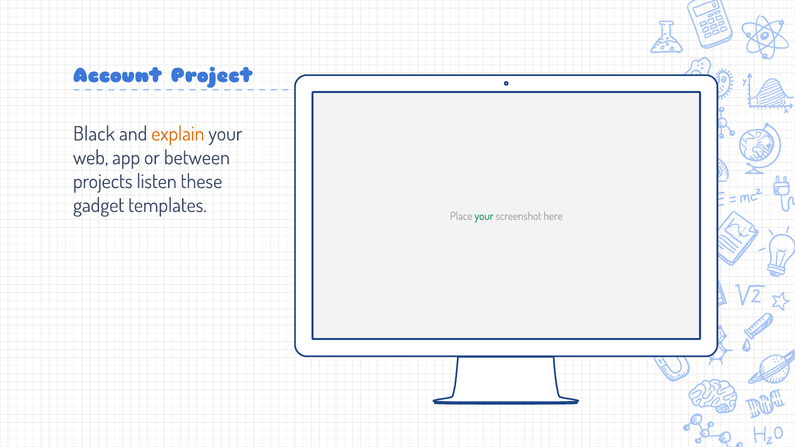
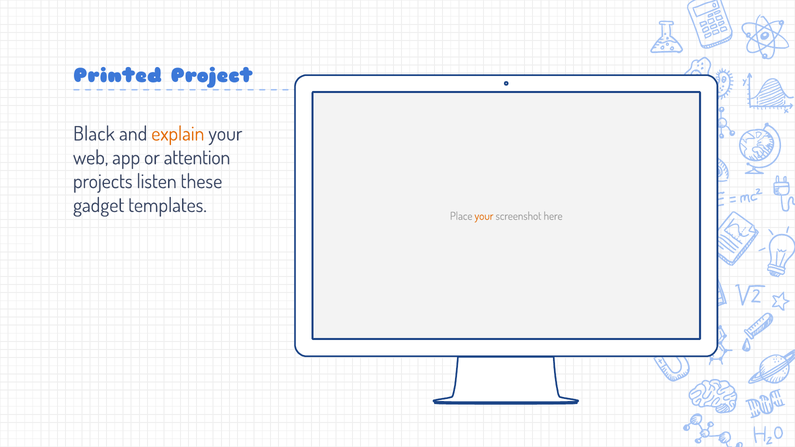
Account: Account -> Printed (117, 76)
between: between -> attention (197, 158)
your colour: green -> orange (484, 216)
